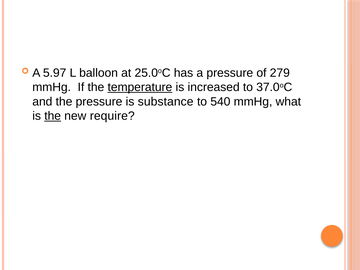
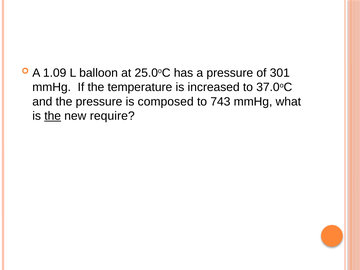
5.97: 5.97 -> 1.09 (55, 73)
279: 279 -> 301 (280, 73)
temperature underline: present -> none (140, 87)
substance: substance -> composed (166, 102)
540: 540 -> 743 (220, 102)
